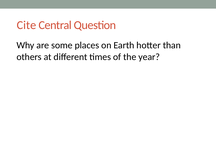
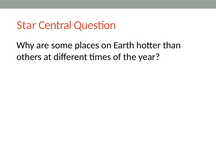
Cite: Cite -> Star (26, 25)
